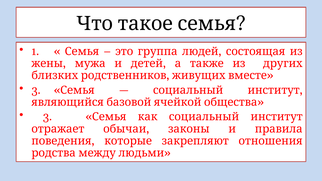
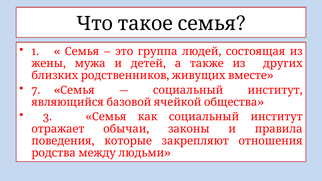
3: 3 -> 7 (36, 90)
